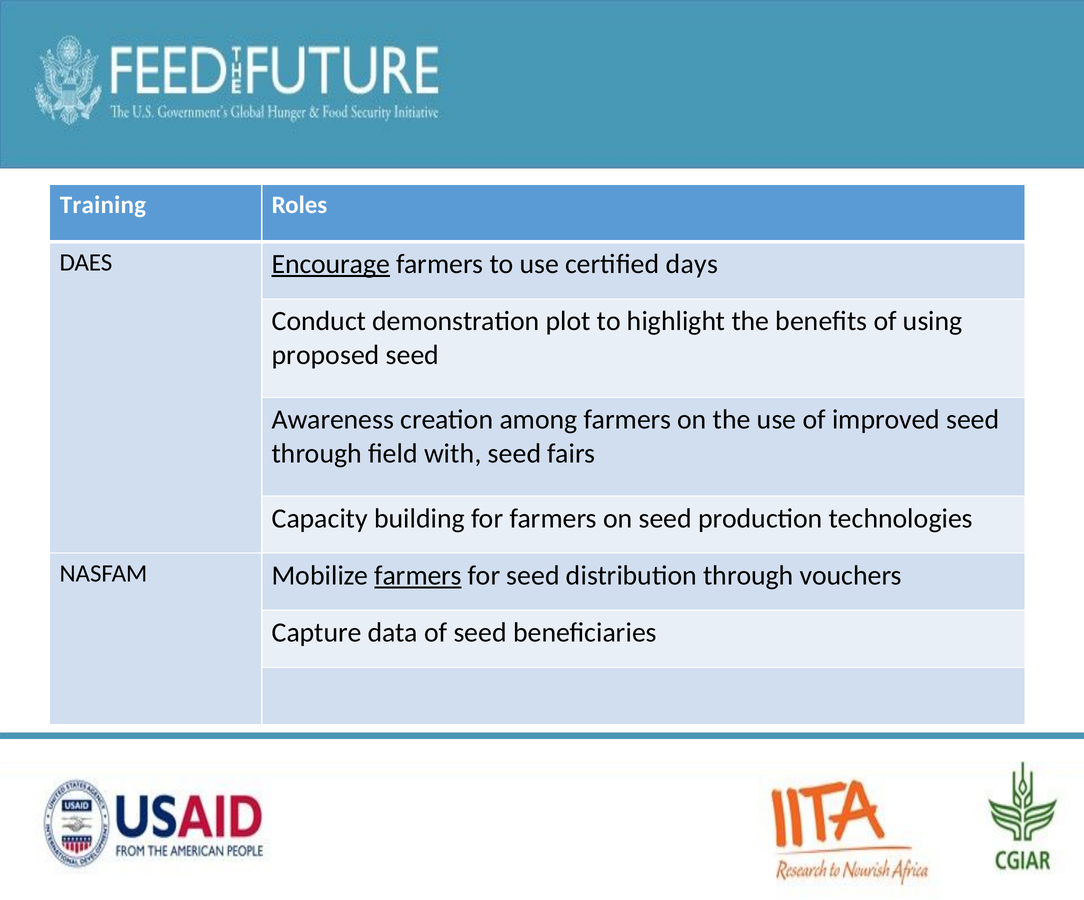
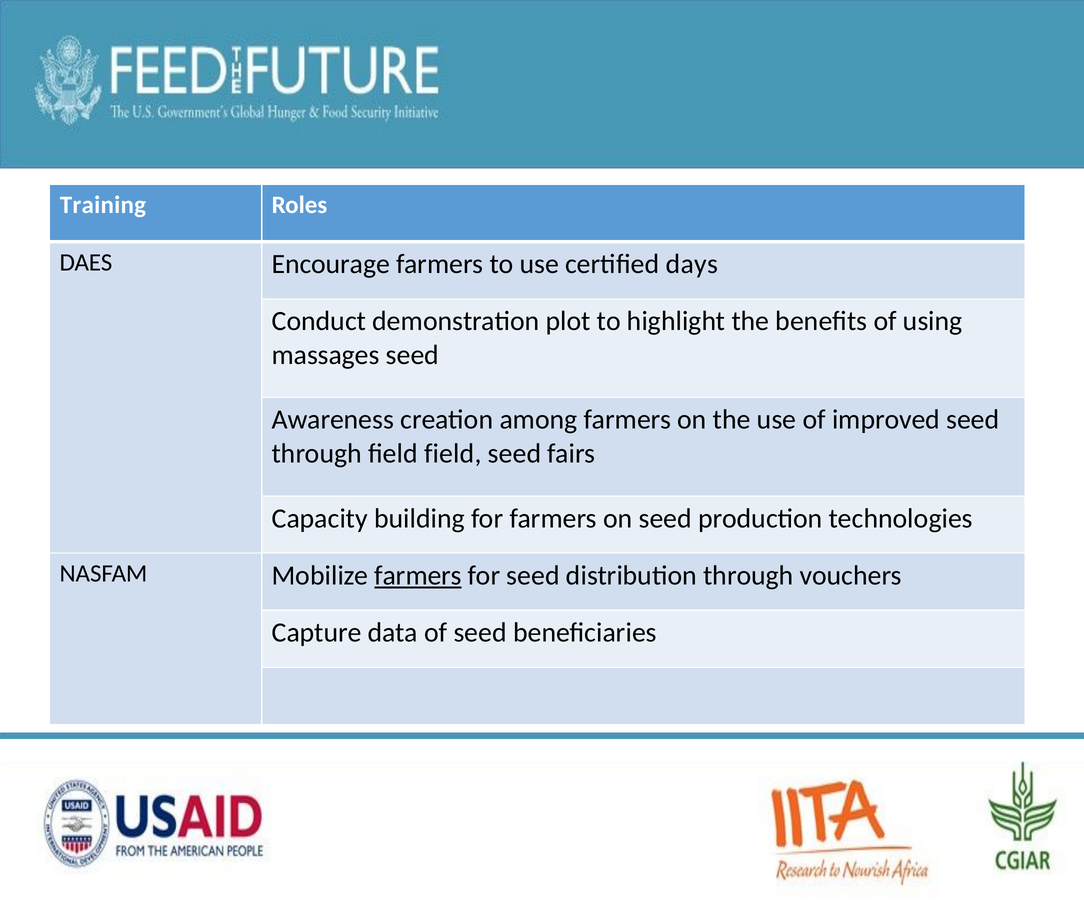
Encourage underline: present -> none (331, 264)
proposed: proposed -> massages (326, 355)
field with: with -> field (453, 454)
